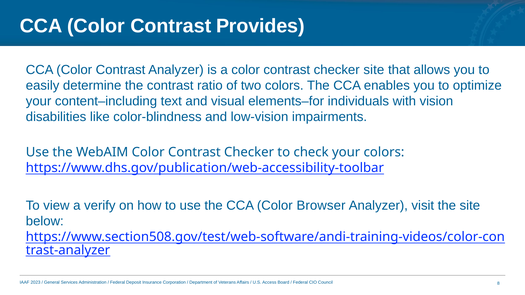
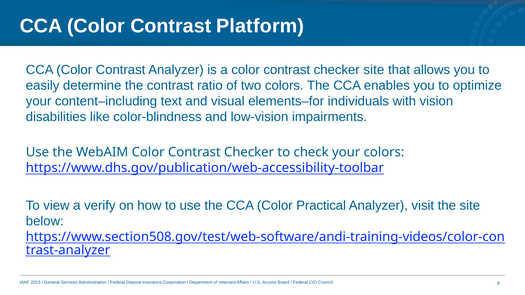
Provides: Provides -> Platform (260, 26)
Browser: Browser -> Practical (321, 206)
